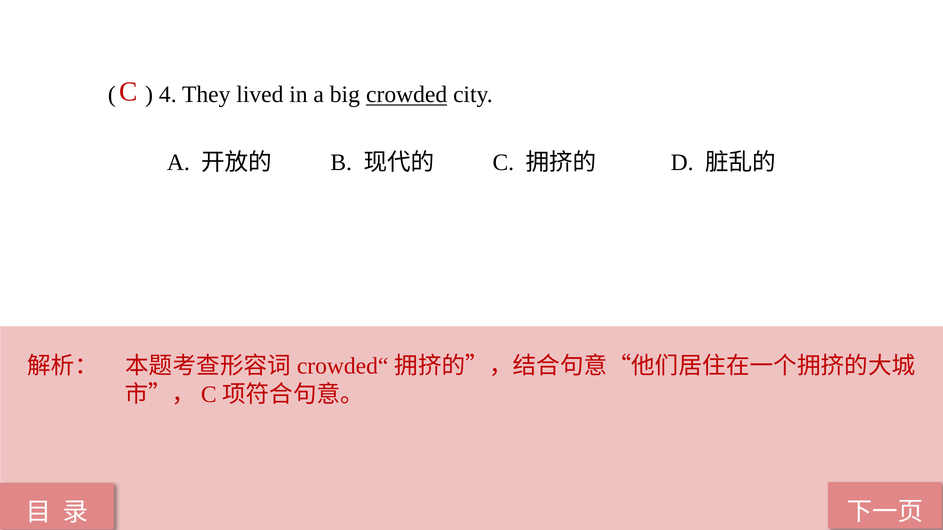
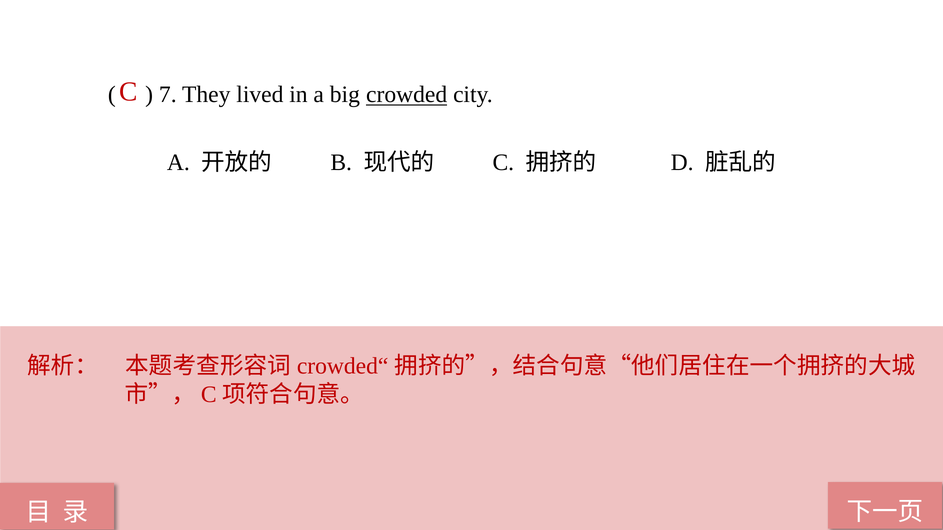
4: 4 -> 7 (168, 95)
